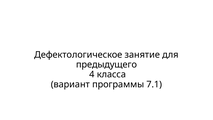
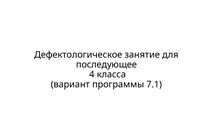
предыдущего: предыдущего -> последующее (107, 65)
